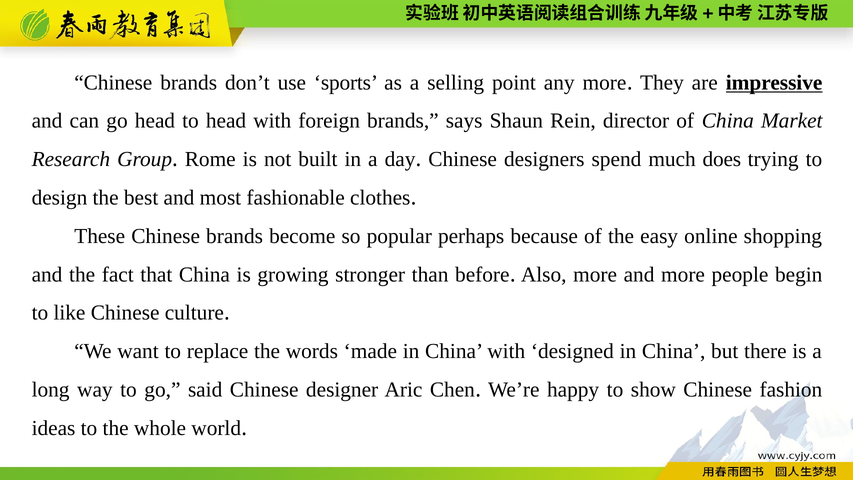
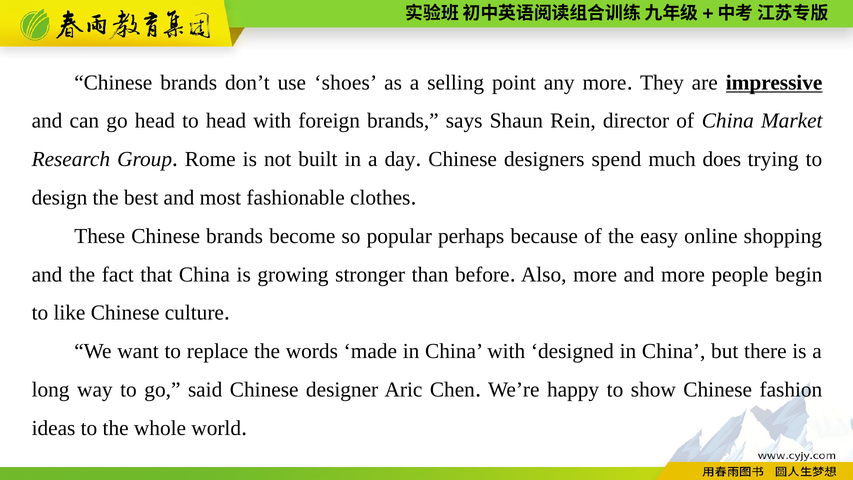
sports: sports -> shoes (346, 83)
